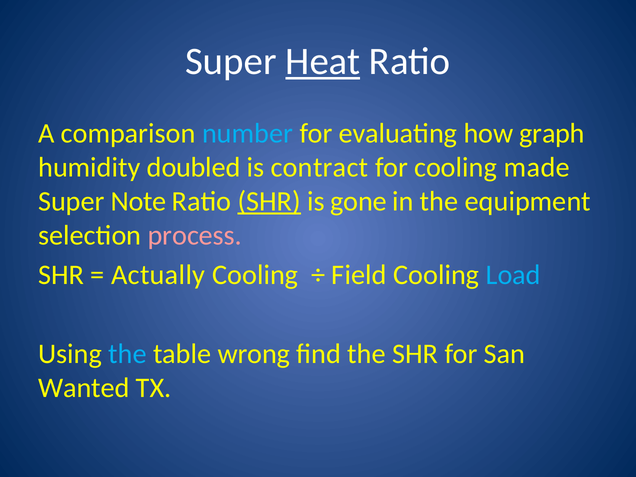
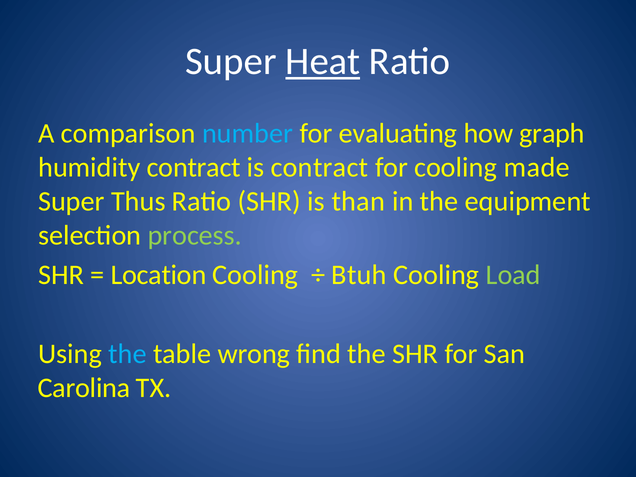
humidity doubled: doubled -> contract (194, 167)
Note: Note -> Thus (138, 201)
SHR underline: present -> none (269, 201)
gone: gone -> than (358, 201)
process colour: pink -> light green (195, 235)
Actually: Actually -> Location (158, 275)
Field: Field -> Btuh (359, 275)
Load colour: light blue -> light green (513, 275)
Wanted: Wanted -> Carolina (84, 388)
